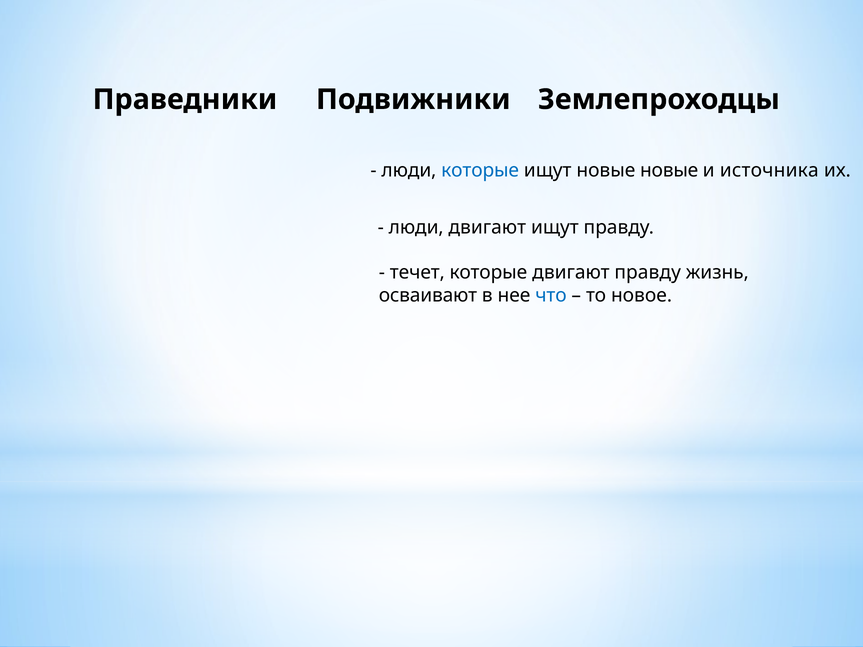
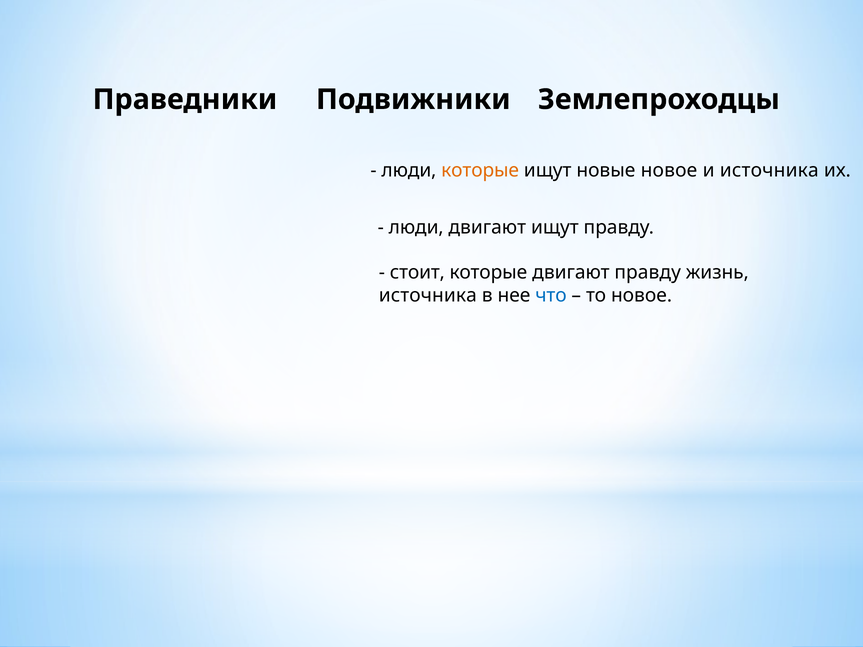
которые colour: blue -> orange (480, 171)
новые новые: новые -> новое (669, 171)
течет: течет -> стоит (417, 273)
осваивают: осваивают -> источника (428, 296)
